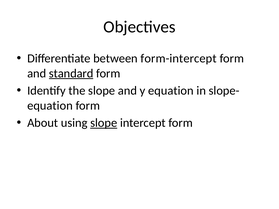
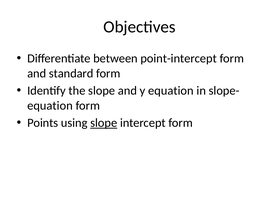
form-intercept: form-intercept -> point-intercept (179, 59)
standard underline: present -> none (71, 73)
About: About -> Points (43, 123)
